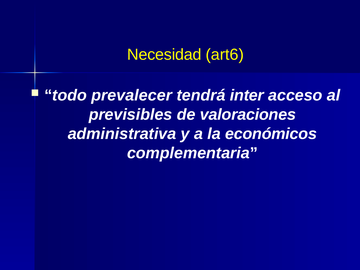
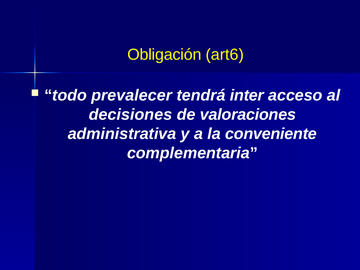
Necesidad: Necesidad -> Obligación (164, 55)
previsibles: previsibles -> decisiones (130, 115)
económicos: económicos -> conveniente (271, 134)
